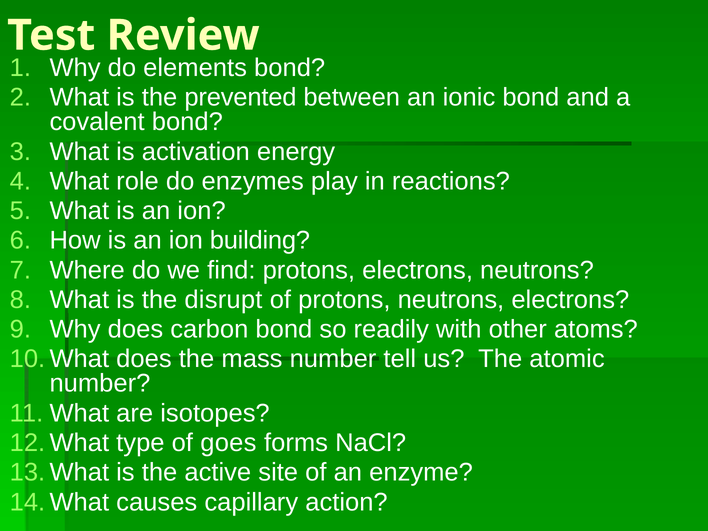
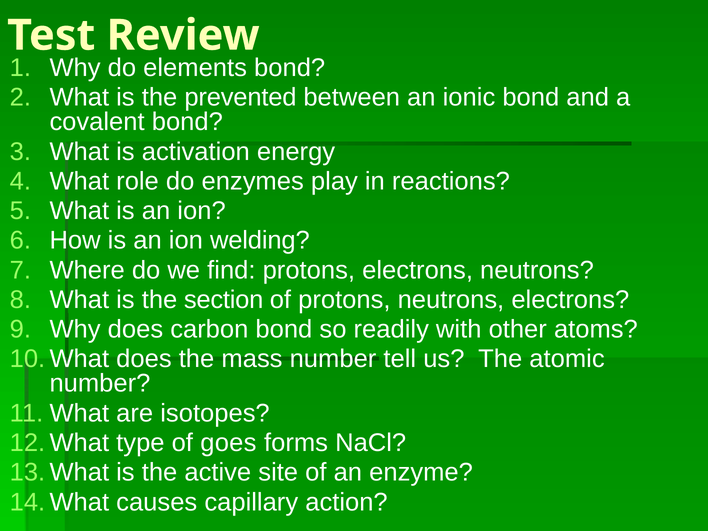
building: building -> welding (260, 241)
disrupt: disrupt -> section (224, 300)
